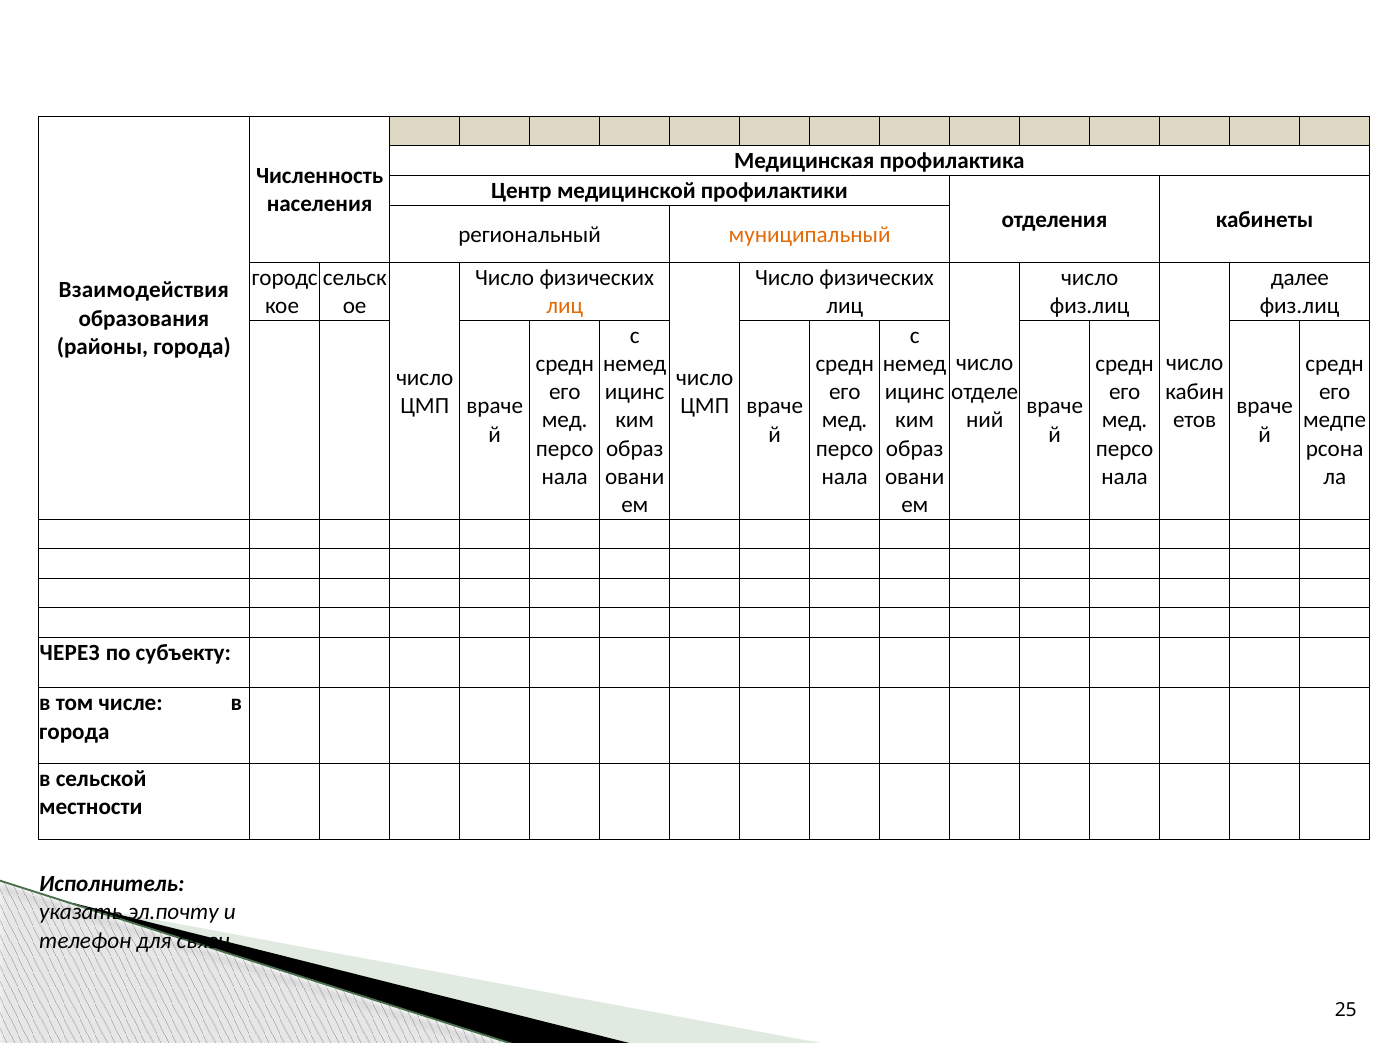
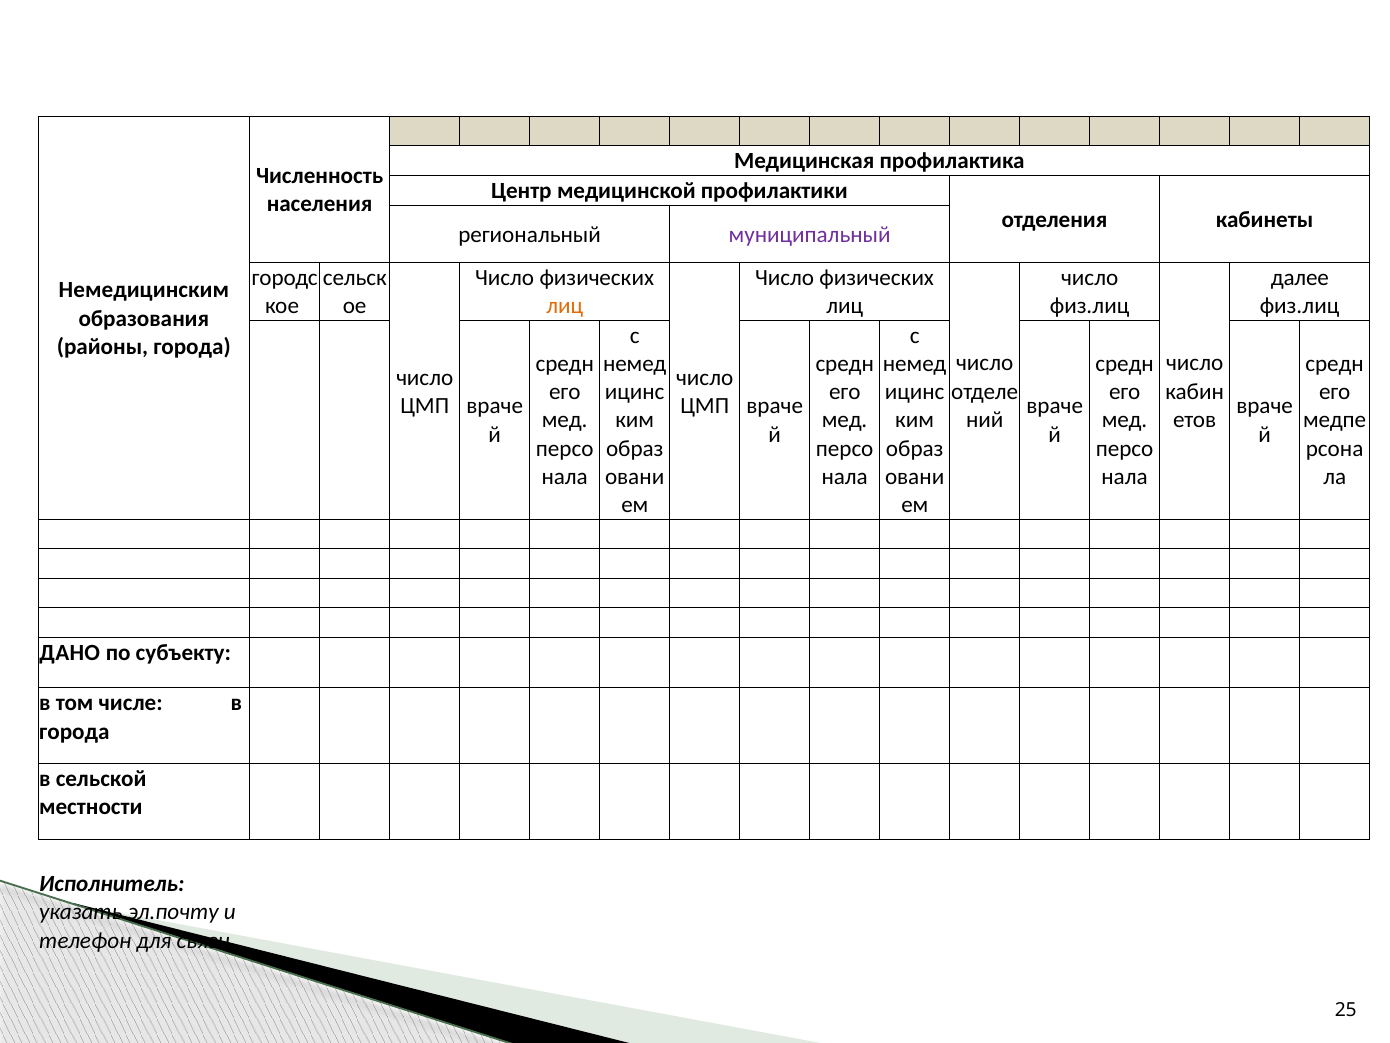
муниципальный colour: orange -> purple (810, 235)
Взаимодействия: Взаимодействия -> Немедицинским (144, 290)
ЧЕРЕЗ: ЧЕРЕЗ -> ДАНО (70, 653)
